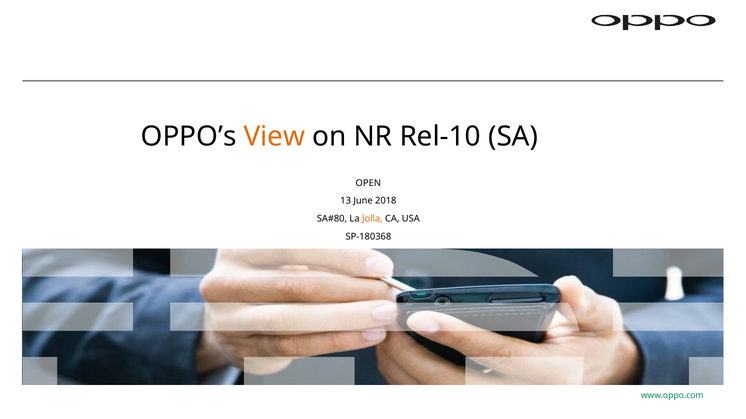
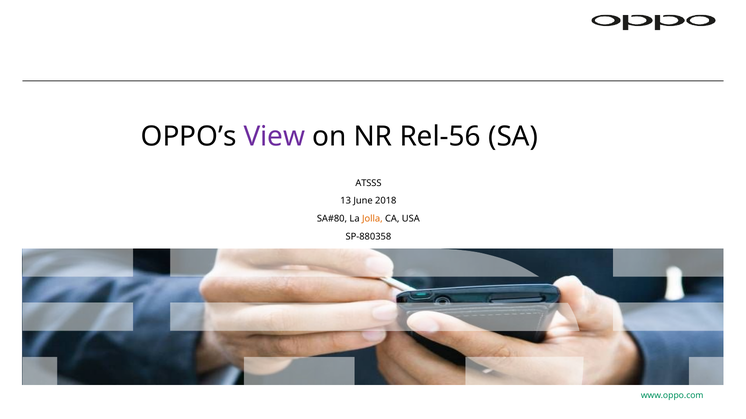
View colour: orange -> purple (274, 137)
Rel-10: Rel-10 -> Rel-56 (440, 137)
OPEN: OPEN -> ATSSS (368, 183)
SP-180368: SP-180368 -> SP-880358 (368, 237)
